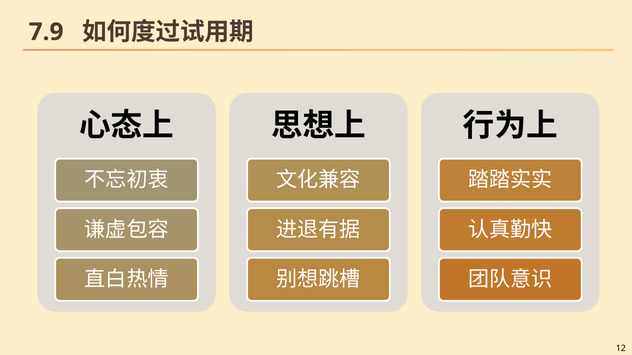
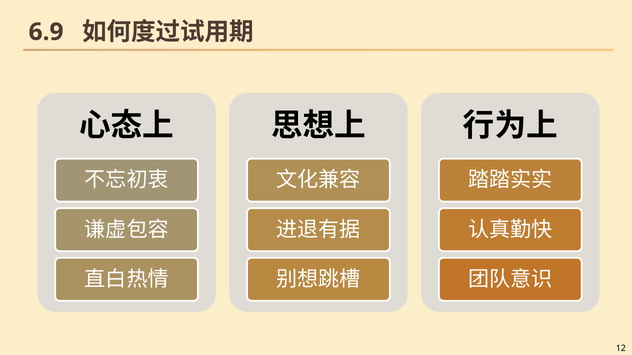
7.9: 7.9 -> 6.9 (46, 32)
